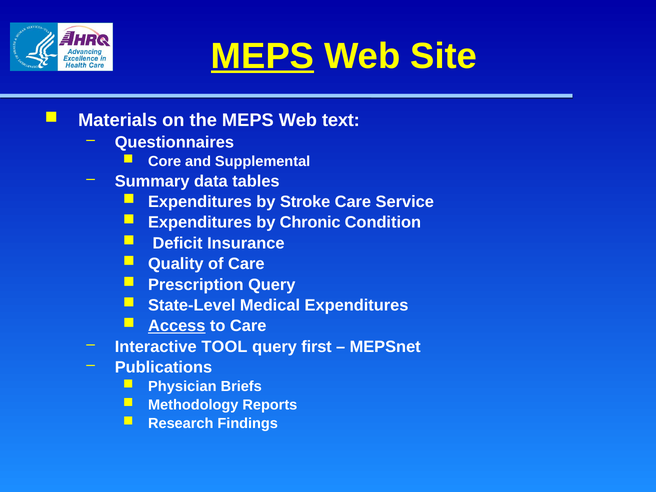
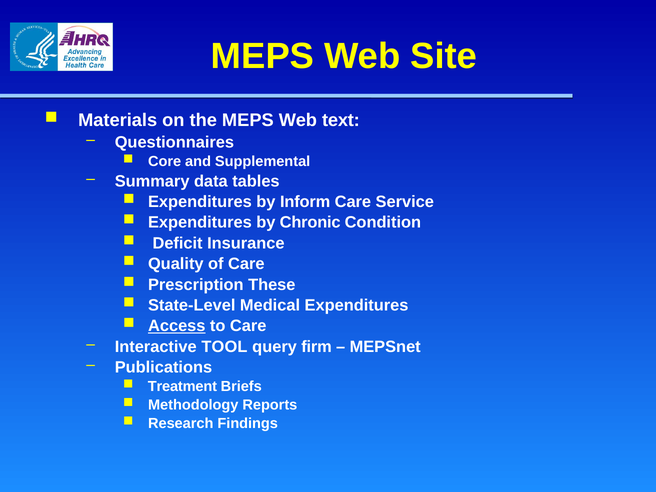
MEPS underline: present -> none (262, 56)
Stroke: Stroke -> Inform (305, 202)
Prescription Query: Query -> These (272, 285)
first: first -> firm (317, 347)
Physician: Physician -> Treatment (182, 387)
